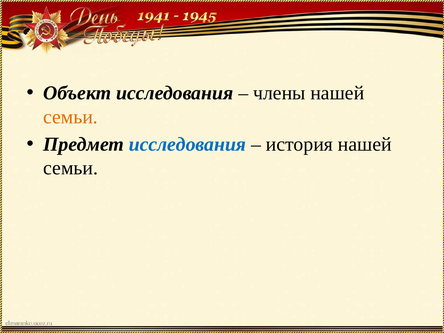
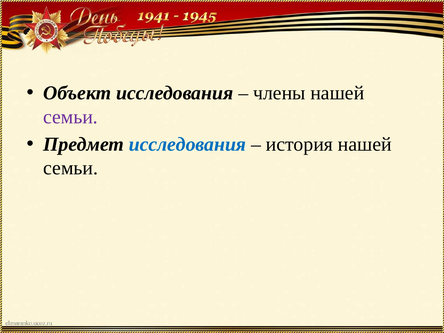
семьи colour: orange -> purple (71, 117)
